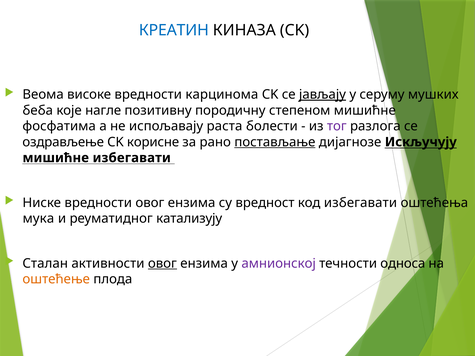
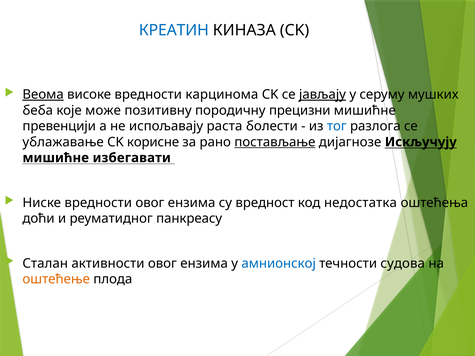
Веома underline: none -> present (43, 95)
нагле: нагле -> може (103, 110)
степеном: степеном -> прецизни (300, 110)
фосфатима: фосфатима -> превенцији (59, 126)
тог colour: purple -> blue (337, 126)
оздрављење: оздрављење -> ублажавање (63, 142)
код избегавати: избегавати -> недостатка (360, 203)
мука: мука -> доћи (39, 219)
катализују: катализују -> панкреасу (189, 219)
овог underline: present -> none (162, 264)
амнионској colour: purple -> blue (279, 264)
односа: односа -> судова (403, 264)
